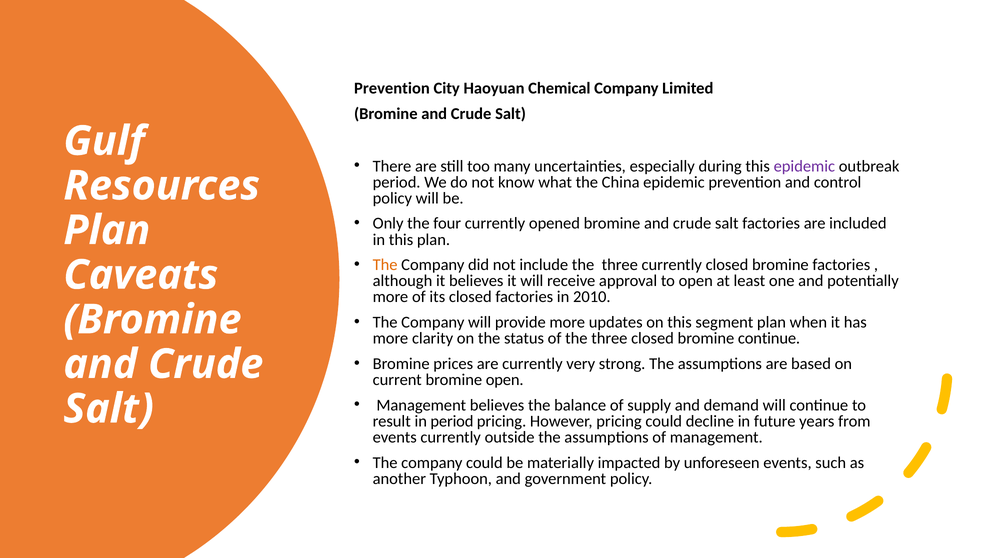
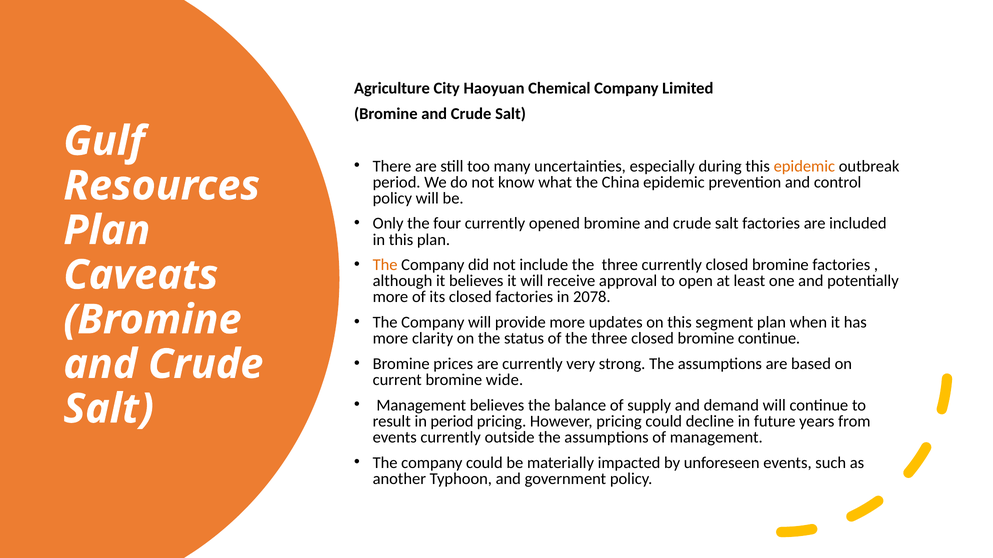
Prevention: Prevention -> Agriculture (392, 88)
epidemic colour: purple -> orange (804, 166)
2010: 2010 -> 2078 (592, 297)
bromine open: open -> wide (505, 380)
